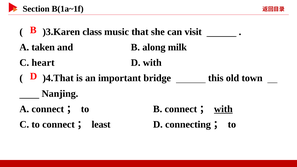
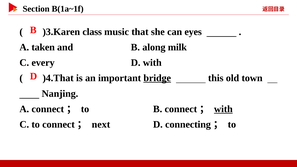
visit: visit -> eyes (193, 32)
heart: heart -> every (43, 63)
bridge underline: none -> present (157, 78)
least: least -> next (101, 124)
